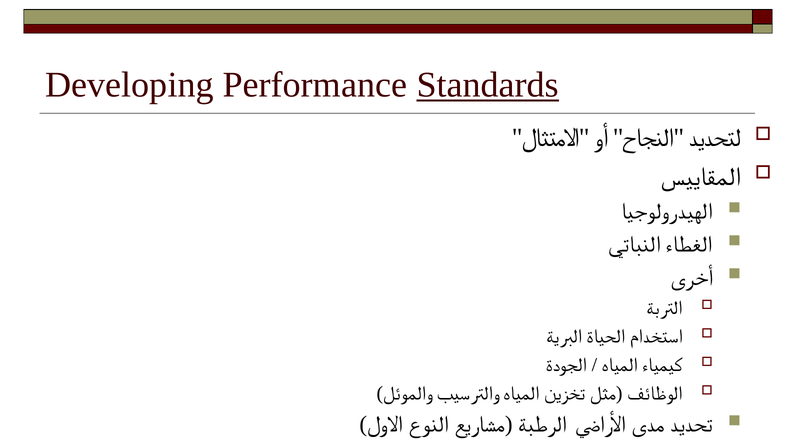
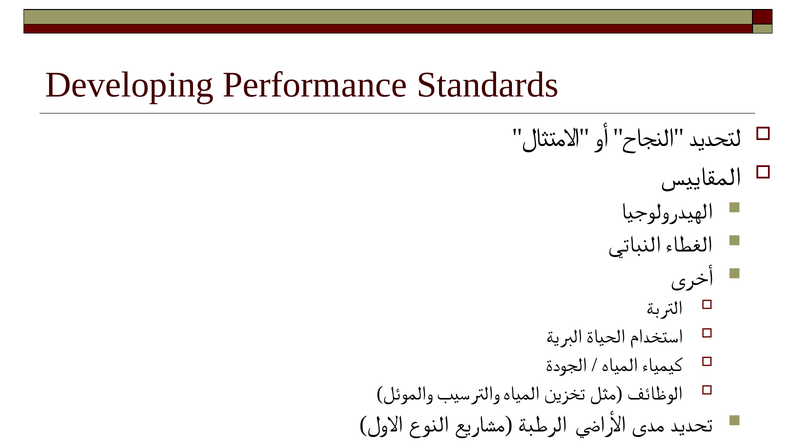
Standards underline: present -> none (488, 85)
